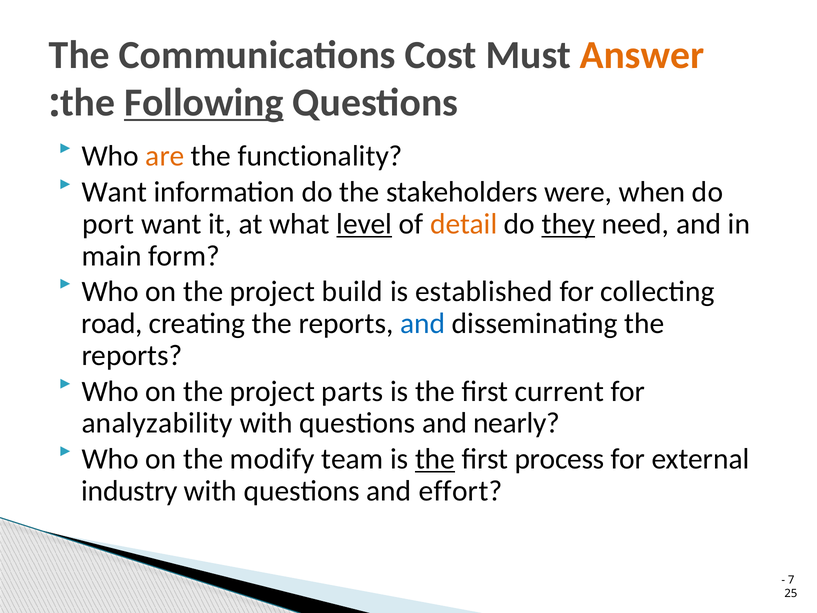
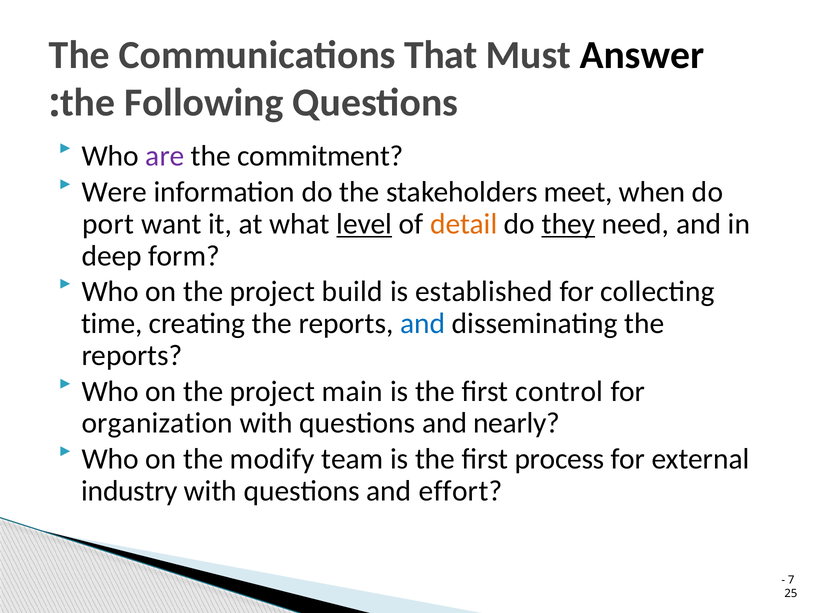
Cost: Cost -> That (441, 55)
Answer colour: orange -> black (642, 55)
Following underline: present -> none (204, 103)
are colour: orange -> purple (165, 156)
functionality: functionality -> commitment (320, 156)
Want: Want -> Were (114, 192)
were: were -> meet (578, 192)
main: main -> deep (112, 256)
road: road -> time (112, 323)
parts: parts -> main (352, 391)
current: current -> control (559, 391)
analyzability: analyzability -> organization (157, 423)
the underline: present -> none (435, 459)
